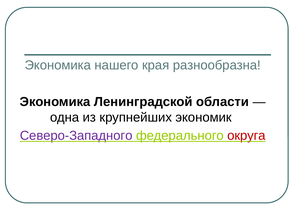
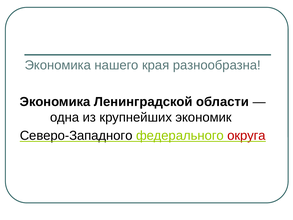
Северо-Западного colour: purple -> black (76, 135)
